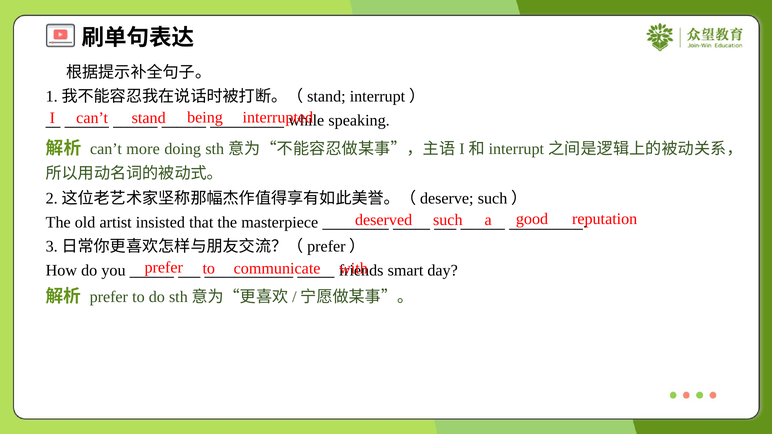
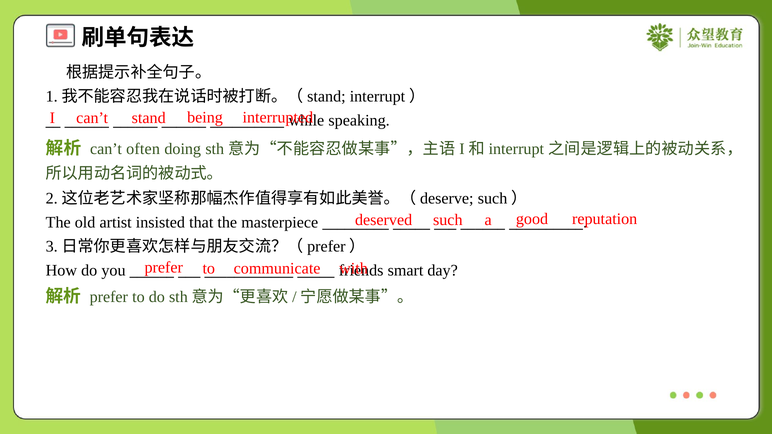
more: more -> often (143, 149)
